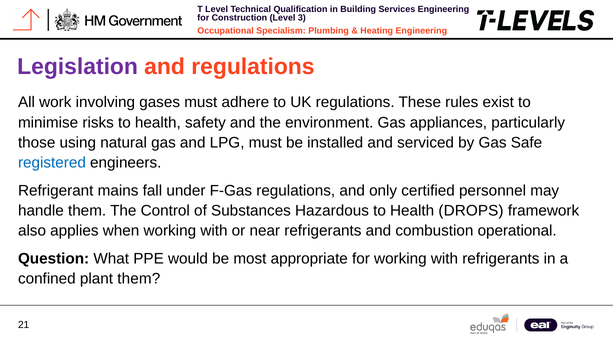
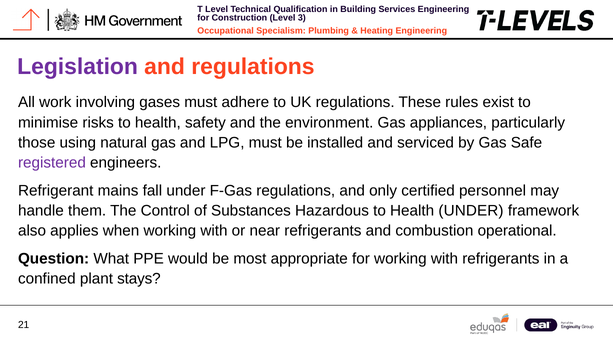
registered colour: blue -> purple (52, 163)
Health DROPS: DROPS -> UNDER (471, 211)
plant them: them -> stays (139, 279)
